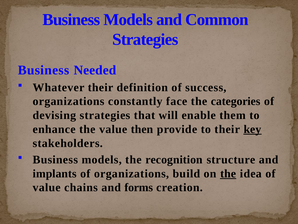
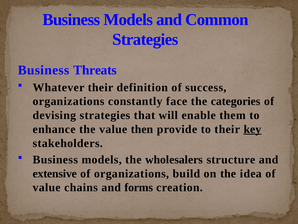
Needed: Needed -> Threats (95, 70)
recognition: recognition -> wholesalers (174, 159)
implants: implants -> extensive (55, 173)
the underline: present -> none (228, 173)
